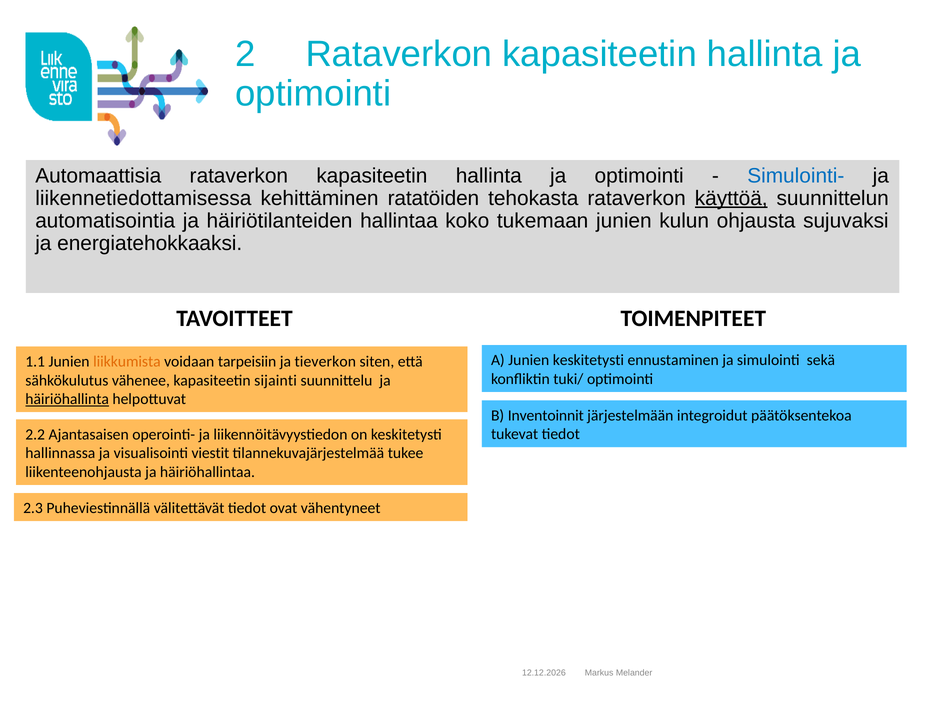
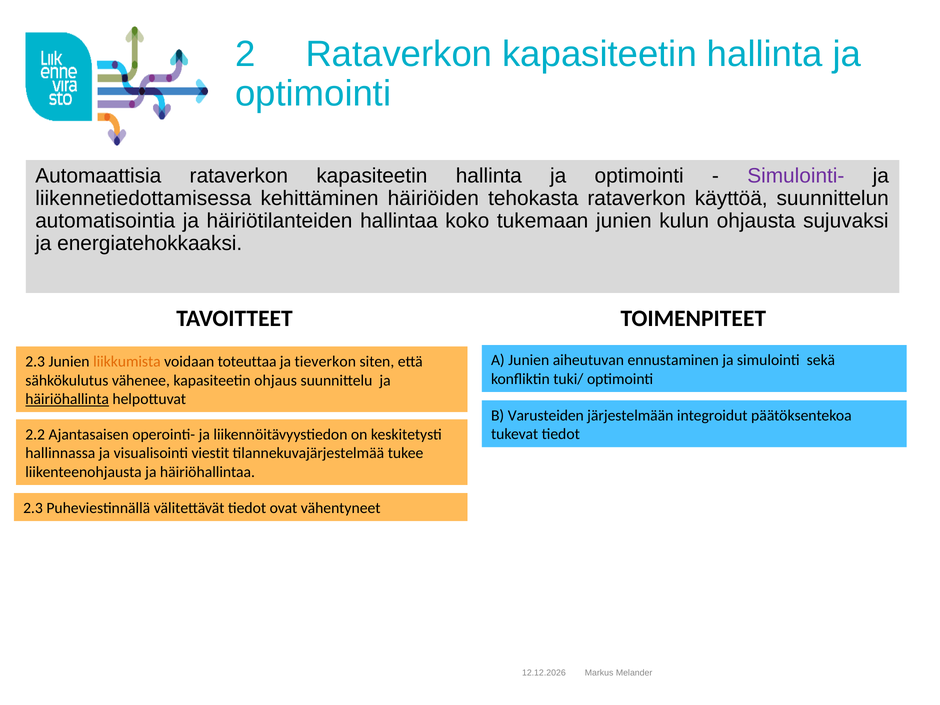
Simulointi- colour: blue -> purple (796, 176)
ratatöiden: ratatöiden -> häiriöiden (433, 198)
käyttöä underline: present -> none (731, 198)
Junien keskitetysti: keskitetysti -> aiheutuvan (588, 360)
1.1: 1.1 -> 2.3 (35, 362)
tarpeisiin: tarpeisiin -> toteuttaa (247, 362)
sijainti: sijainti -> ohjaus (276, 380)
Inventoinnit: Inventoinnit -> Varusteiden (546, 415)
